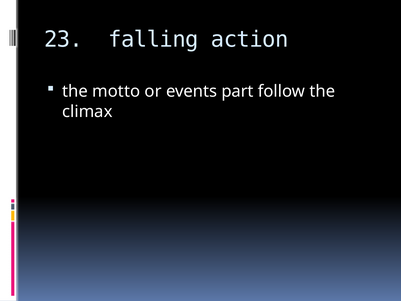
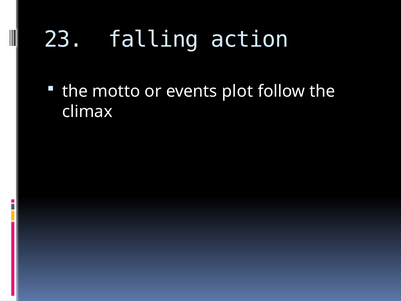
part: part -> plot (237, 91)
